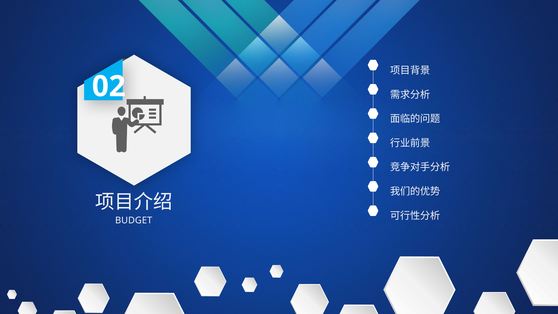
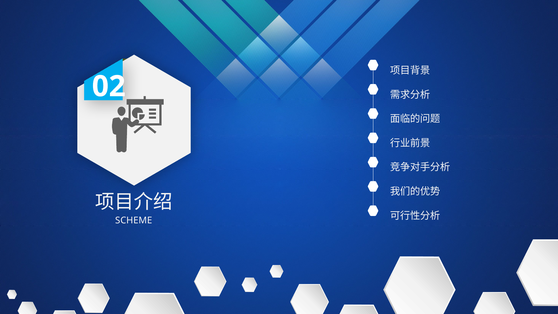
BUDGET: BUDGET -> SCHEME (134, 220)
